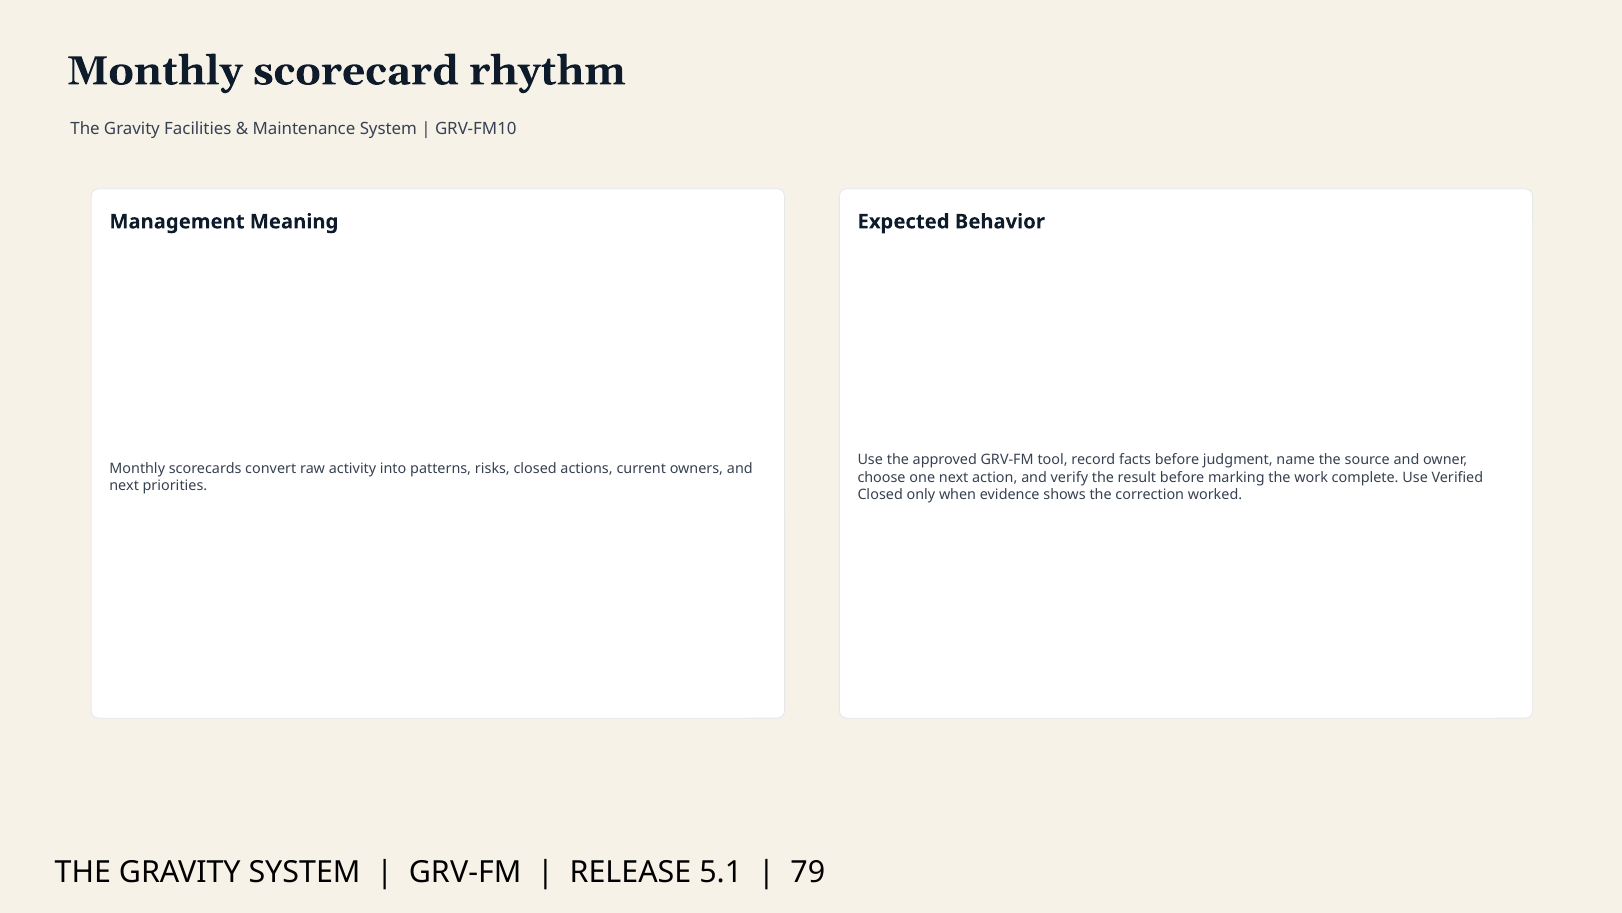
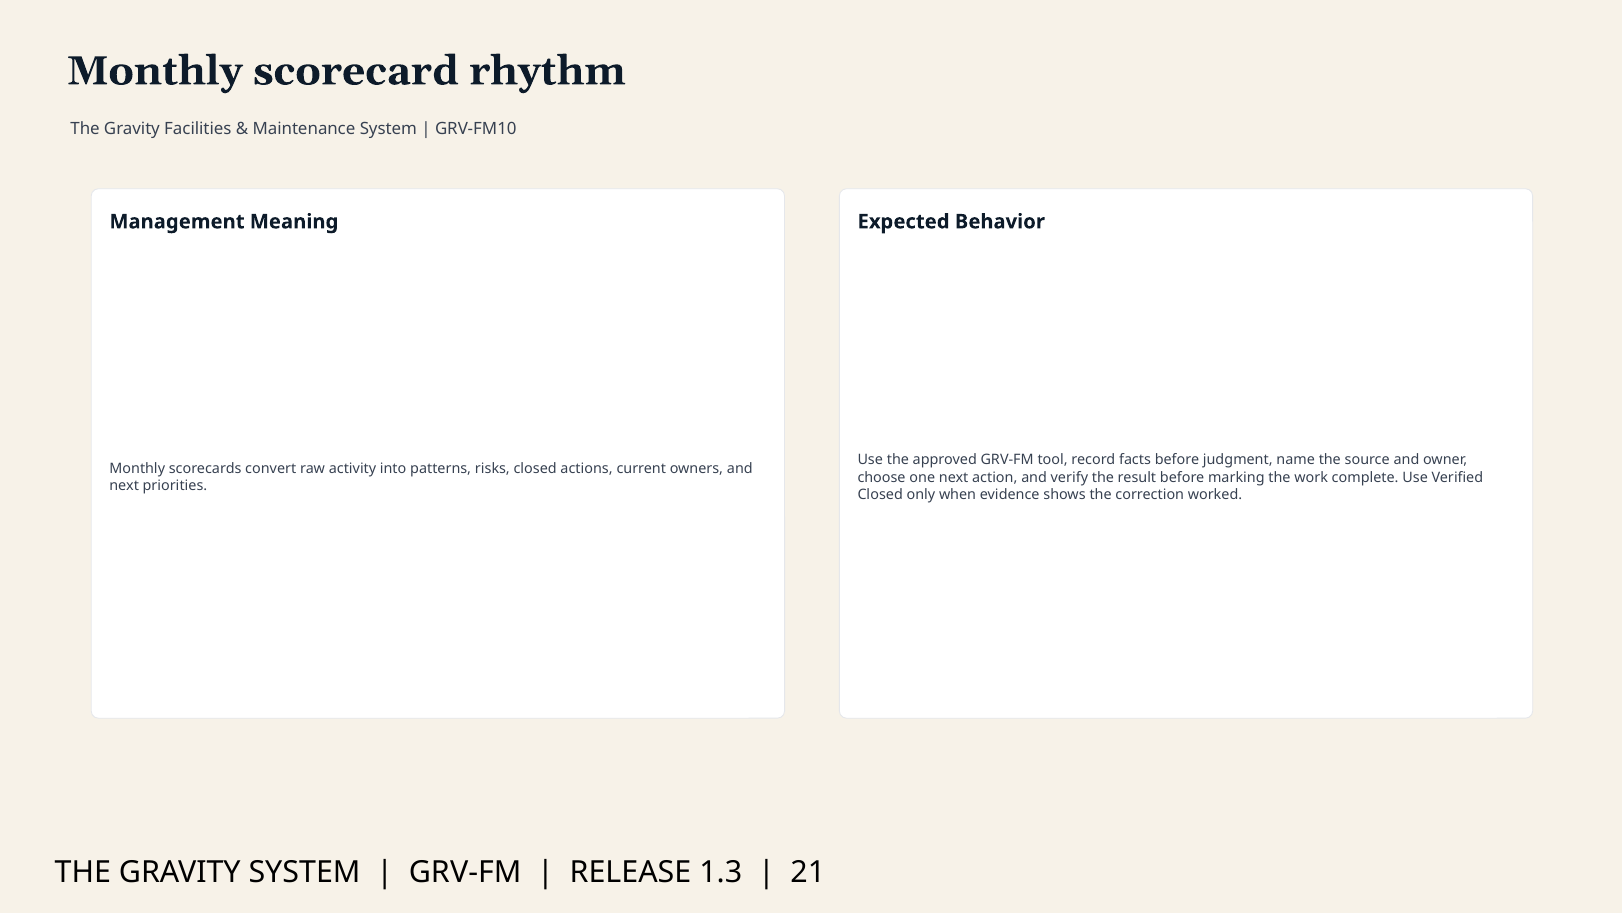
5.1: 5.1 -> 1.3 (721, 872)
79: 79 -> 21 (808, 872)
